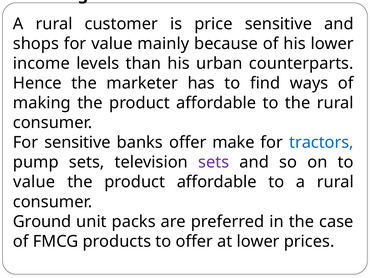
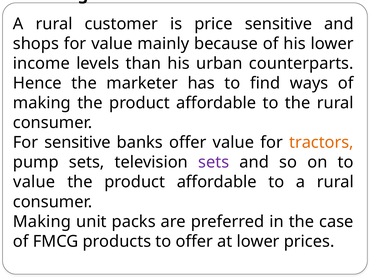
offer make: make -> value (233, 142)
tractors colour: blue -> orange (321, 142)
Ground: Ground -> Making (42, 221)
